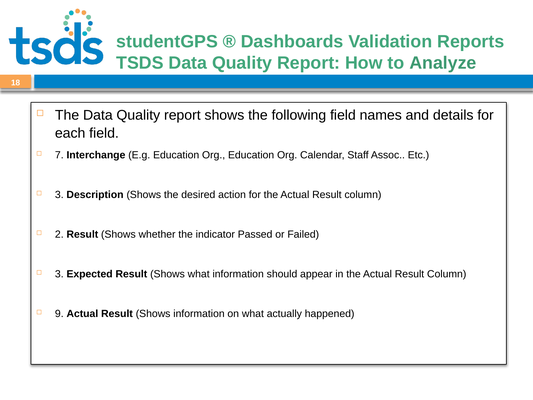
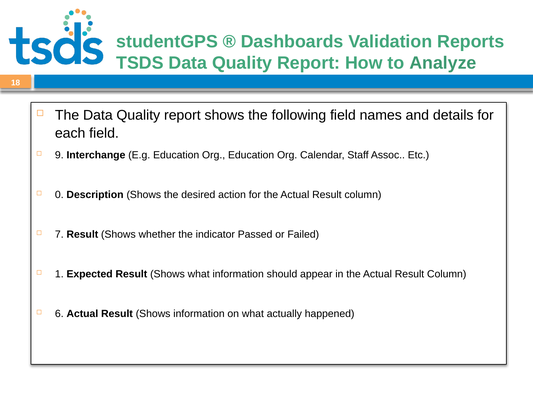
7: 7 -> 9 (59, 155)
3: 3 -> 0 (59, 195)
2: 2 -> 7 (59, 234)
3: 3 -> 1 (59, 274)
9: 9 -> 6 (59, 314)
